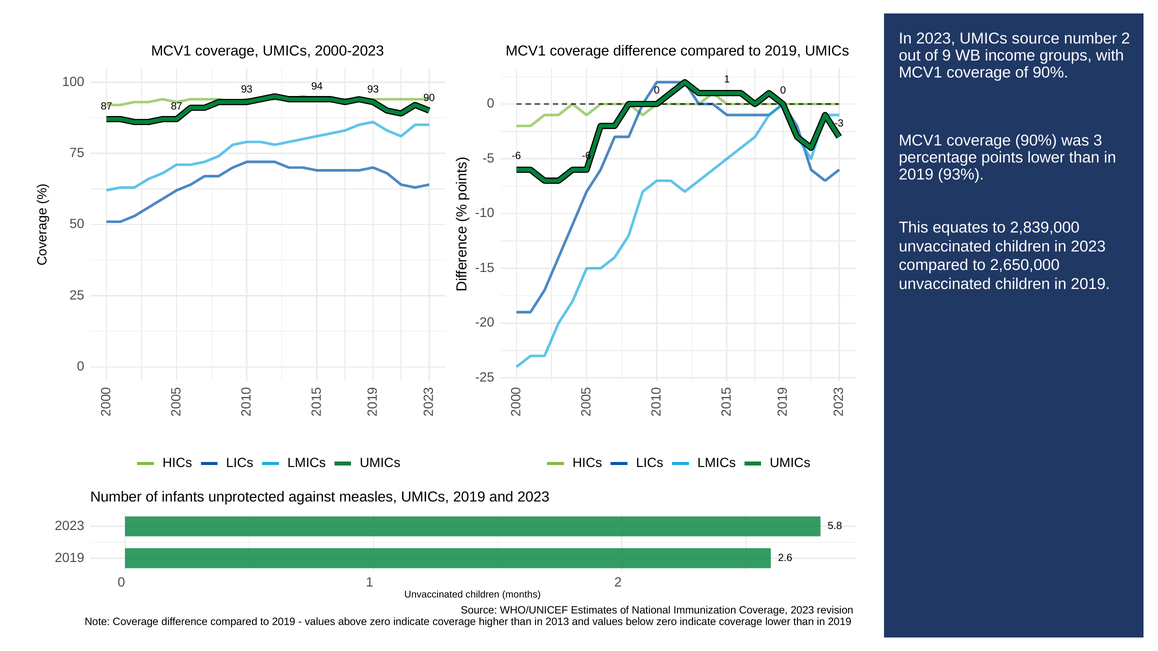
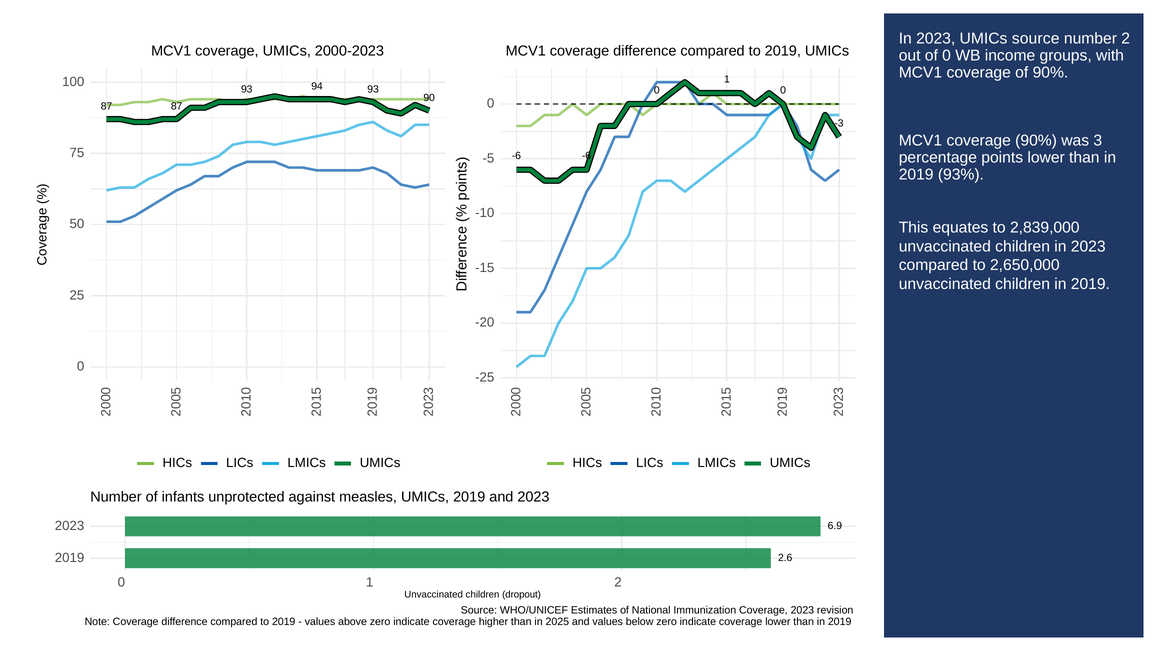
of 9: 9 -> 0 (947, 56)
5.8: 5.8 -> 6.9 (835, 526)
months: months -> dropout (522, 595)
2013: 2013 -> 2025 (557, 622)
